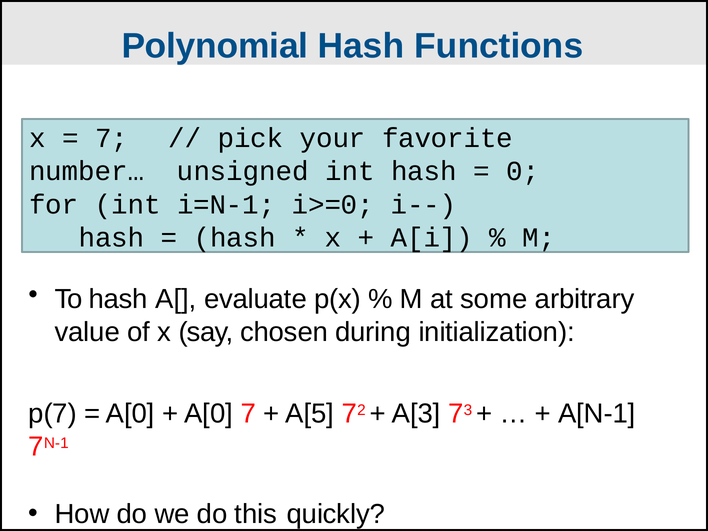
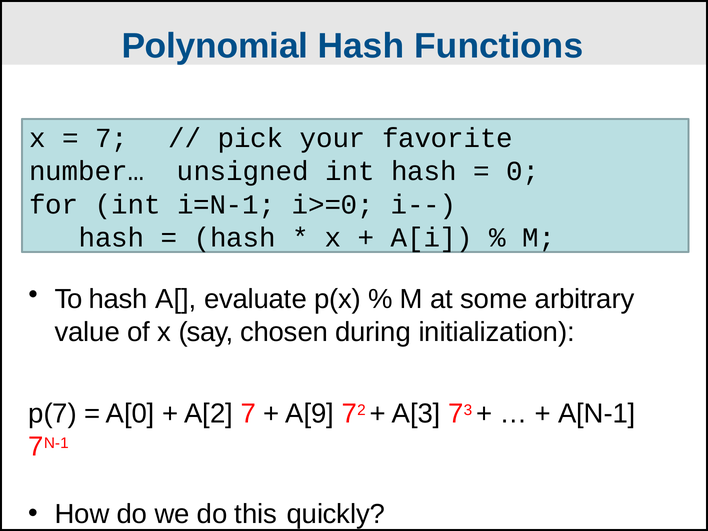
A[0: A[0 -> A[2 (209, 413)
A[5: A[5 -> A[9 (310, 413)
